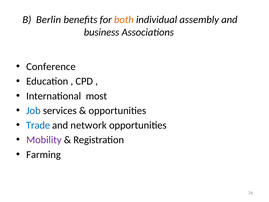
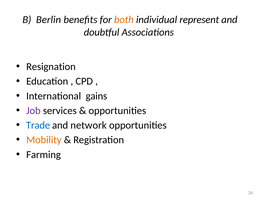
assembly: assembly -> represent (199, 20)
business: business -> doubtful (102, 32)
Conference: Conference -> Resignation (51, 67)
most: most -> gains (96, 96)
Job colour: blue -> purple (33, 110)
Mobility colour: purple -> orange (44, 140)
